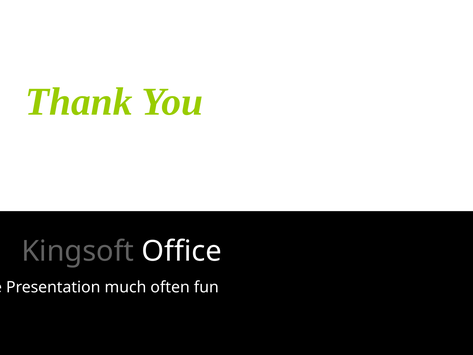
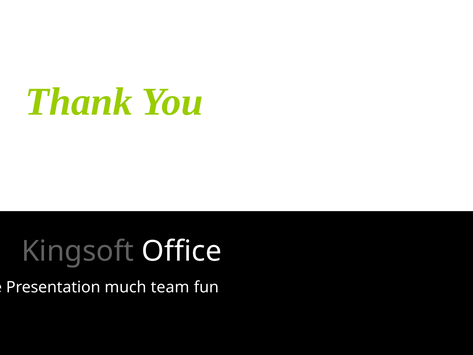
often: often -> team (170, 287)
